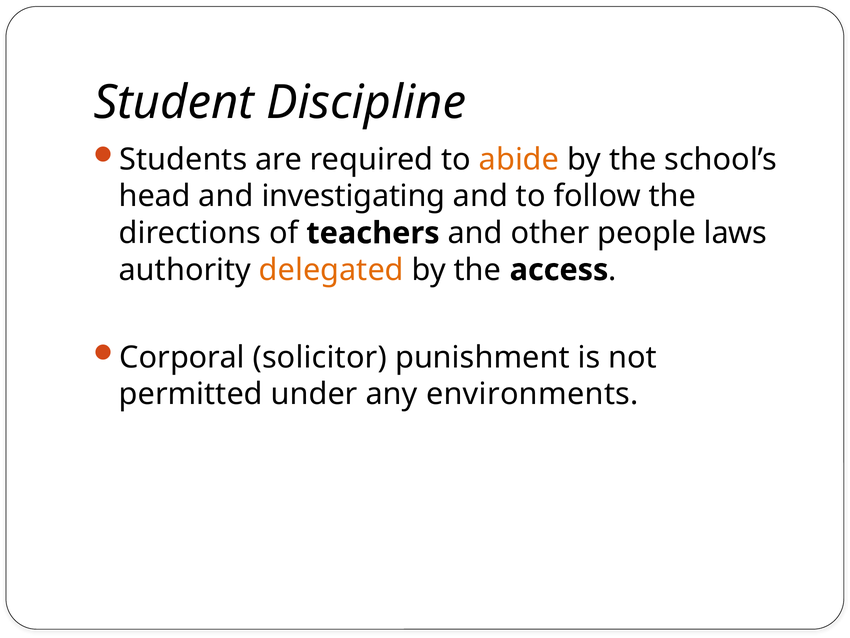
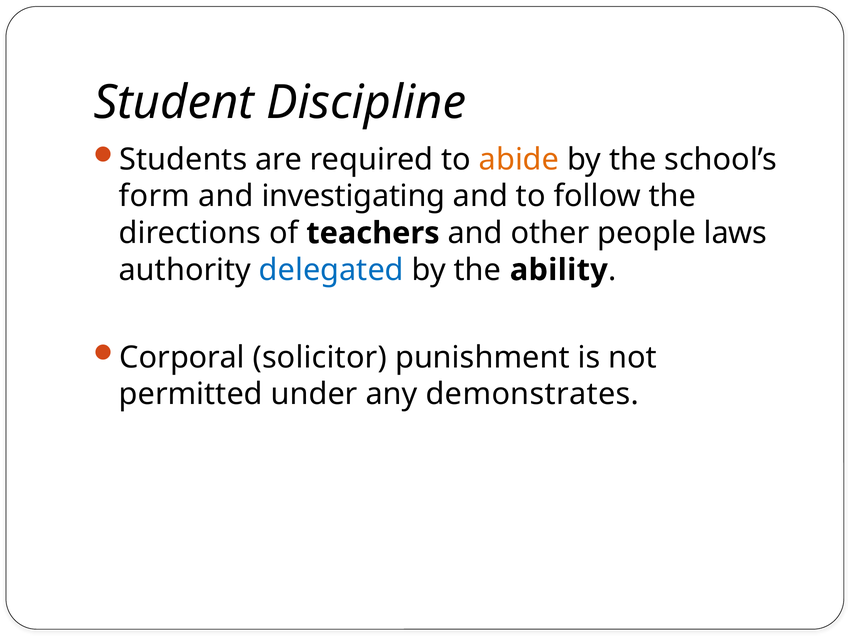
head: head -> form (155, 196)
delegated colour: orange -> blue (331, 270)
access: access -> ability (559, 270)
environments: environments -> demonstrates (532, 394)
